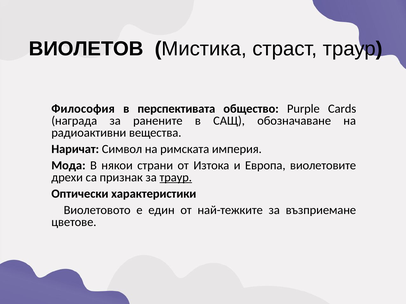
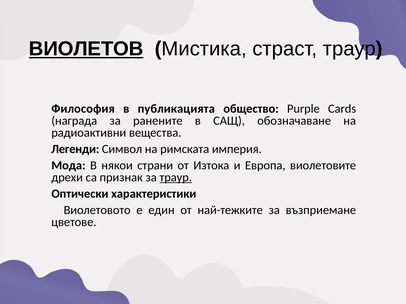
ВИОЛЕТОВ underline: none -> present (86, 49)
перспективата: перспективата -> публикацията (176, 109)
Наричат: Наричат -> Легенди (75, 149)
